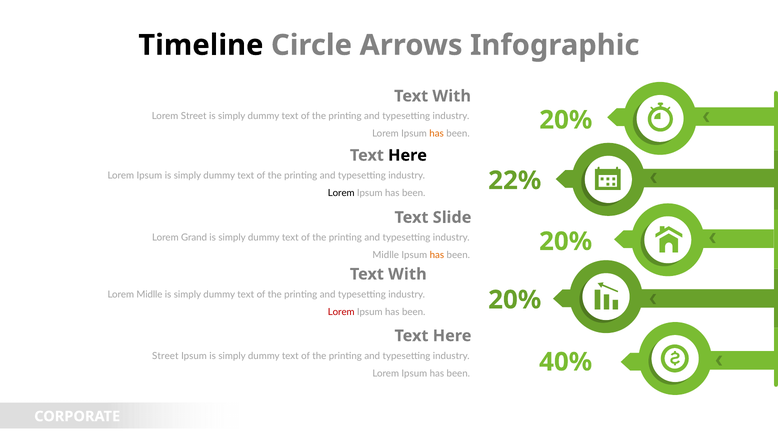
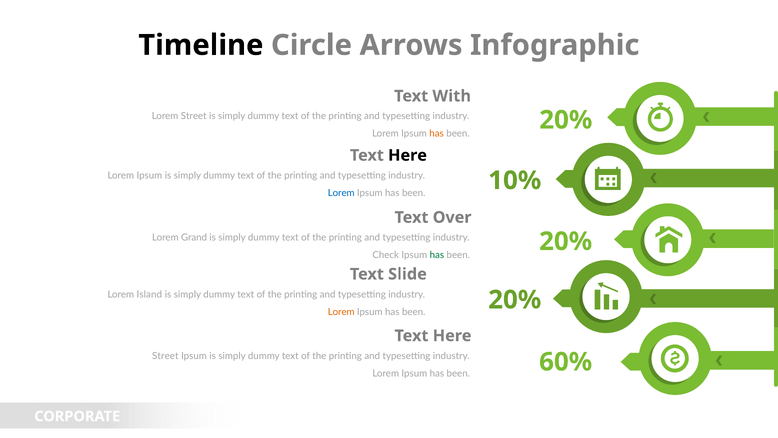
22%: 22% -> 10% (515, 180)
Lorem colour: black -> blue (341, 193)
Slide: Slide -> Over (452, 217)
Midlle: Midlle -> Check (386, 255)
has colour: orange -> green (437, 255)
With: With -> Slide (407, 274)
Lorem Midlle: Midlle -> Island (149, 294)
Lorem colour: red -> orange (341, 312)
40%: 40% -> 60% (566, 362)
